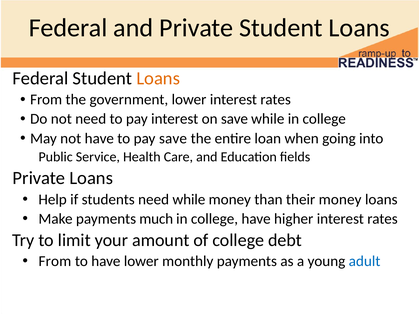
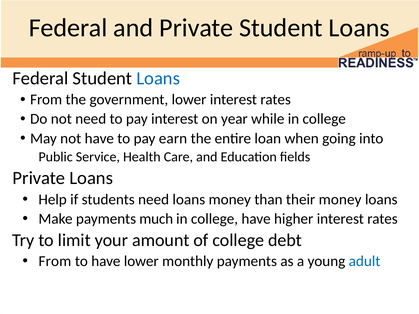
Loans colour: orange -> blue (158, 78)
on save: save -> year (234, 119)
pay save: save -> earn (173, 138)
need while: while -> loans (189, 200)
